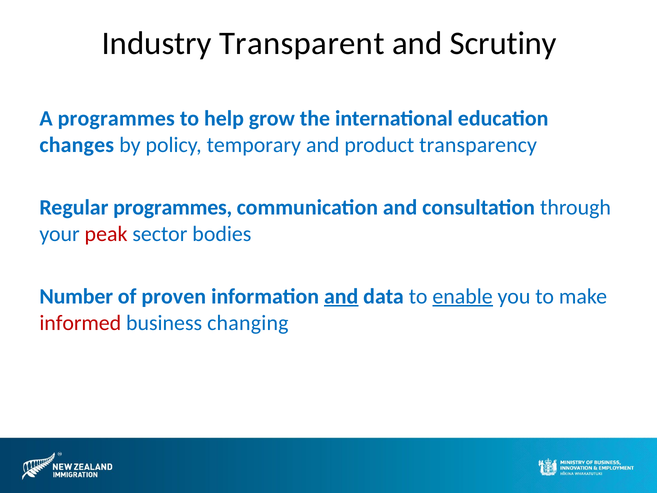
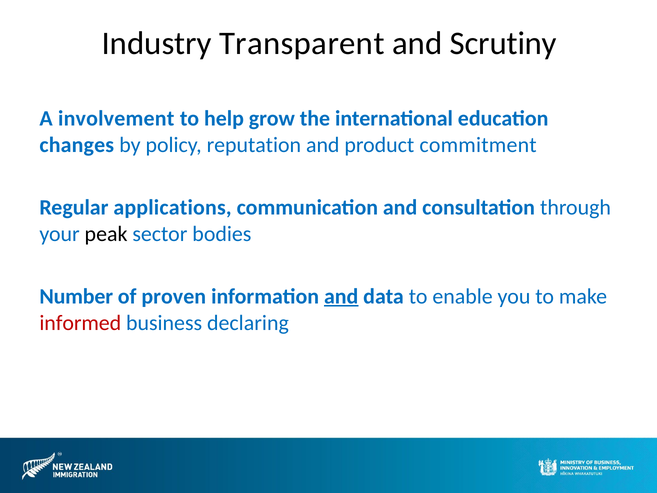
A programmes: programmes -> involvement (116, 118)
temporary: temporary -> reputation (254, 145)
transparency: transparency -> commitment (478, 145)
Regular programmes: programmes -> applications (172, 207)
peak colour: red -> black (106, 234)
enable underline: present -> none (463, 296)
changing: changing -> declaring (248, 323)
